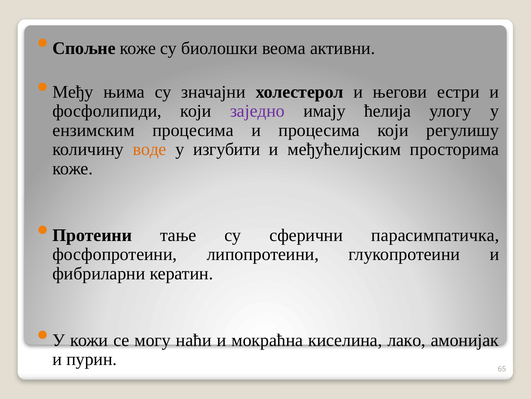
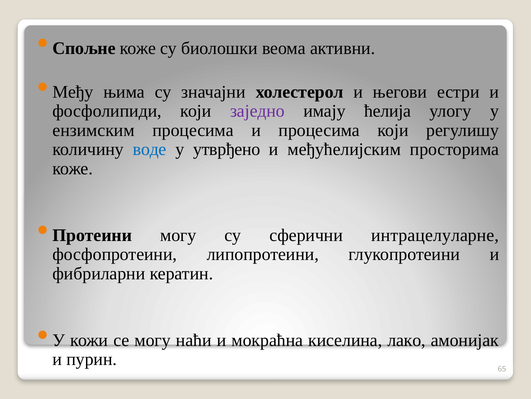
воде colour: orange -> blue (150, 149)
изгубити: изгубити -> утврђено (227, 149)
Протеини тање: тање -> могу (178, 235)
парасимпатичка: парасимпатичка -> интрацелуларне (435, 235)
